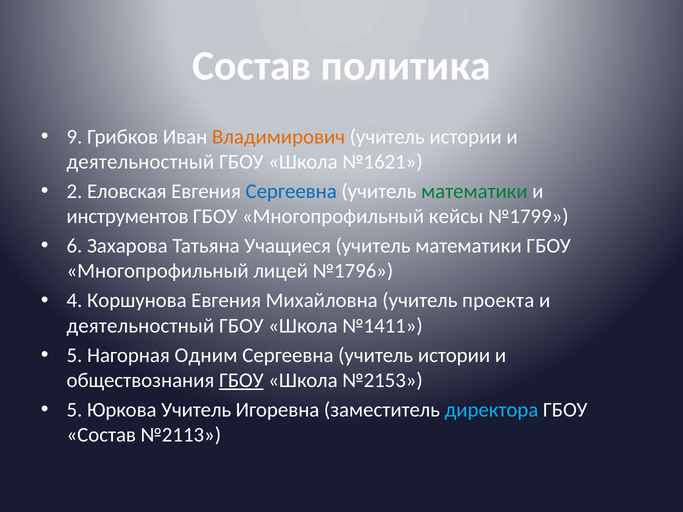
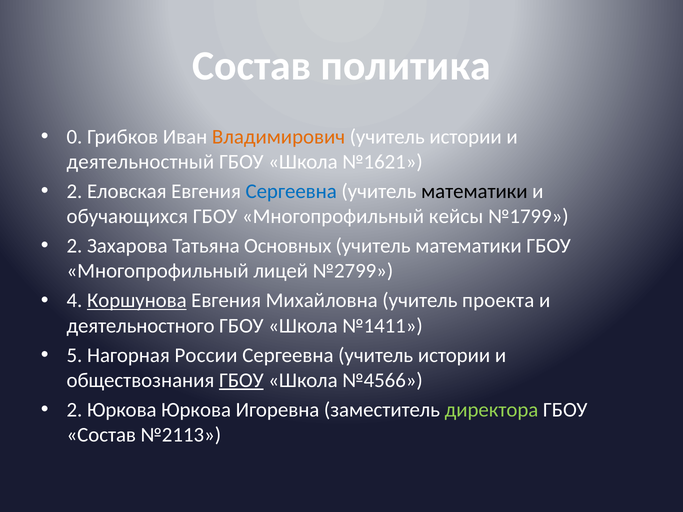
9: 9 -> 0 (74, 137)
математики colour: green -> black (474, 192)
инструментов: инструментов -> обучающихся (127, 217)
6: 6 -> 2 (74, 246)
Учащиеся: Учащиеся -> Основных (288, 246)
№1796: №1796 -> №2799 (353, 271)
Коршунова underline: none -> present (137, 301)
деятельностный: деятельностный -> деятельностного (141, 326)
Одним: Одним -> России (206, 355)
№2153: №2153 -> №4566 (383, 380)
5: 5 -> 2 (74, 410)
Юркова Учитель: Учитель -> Юркова (196, 410)
директора colour: light blue -> light green (492, 410)
